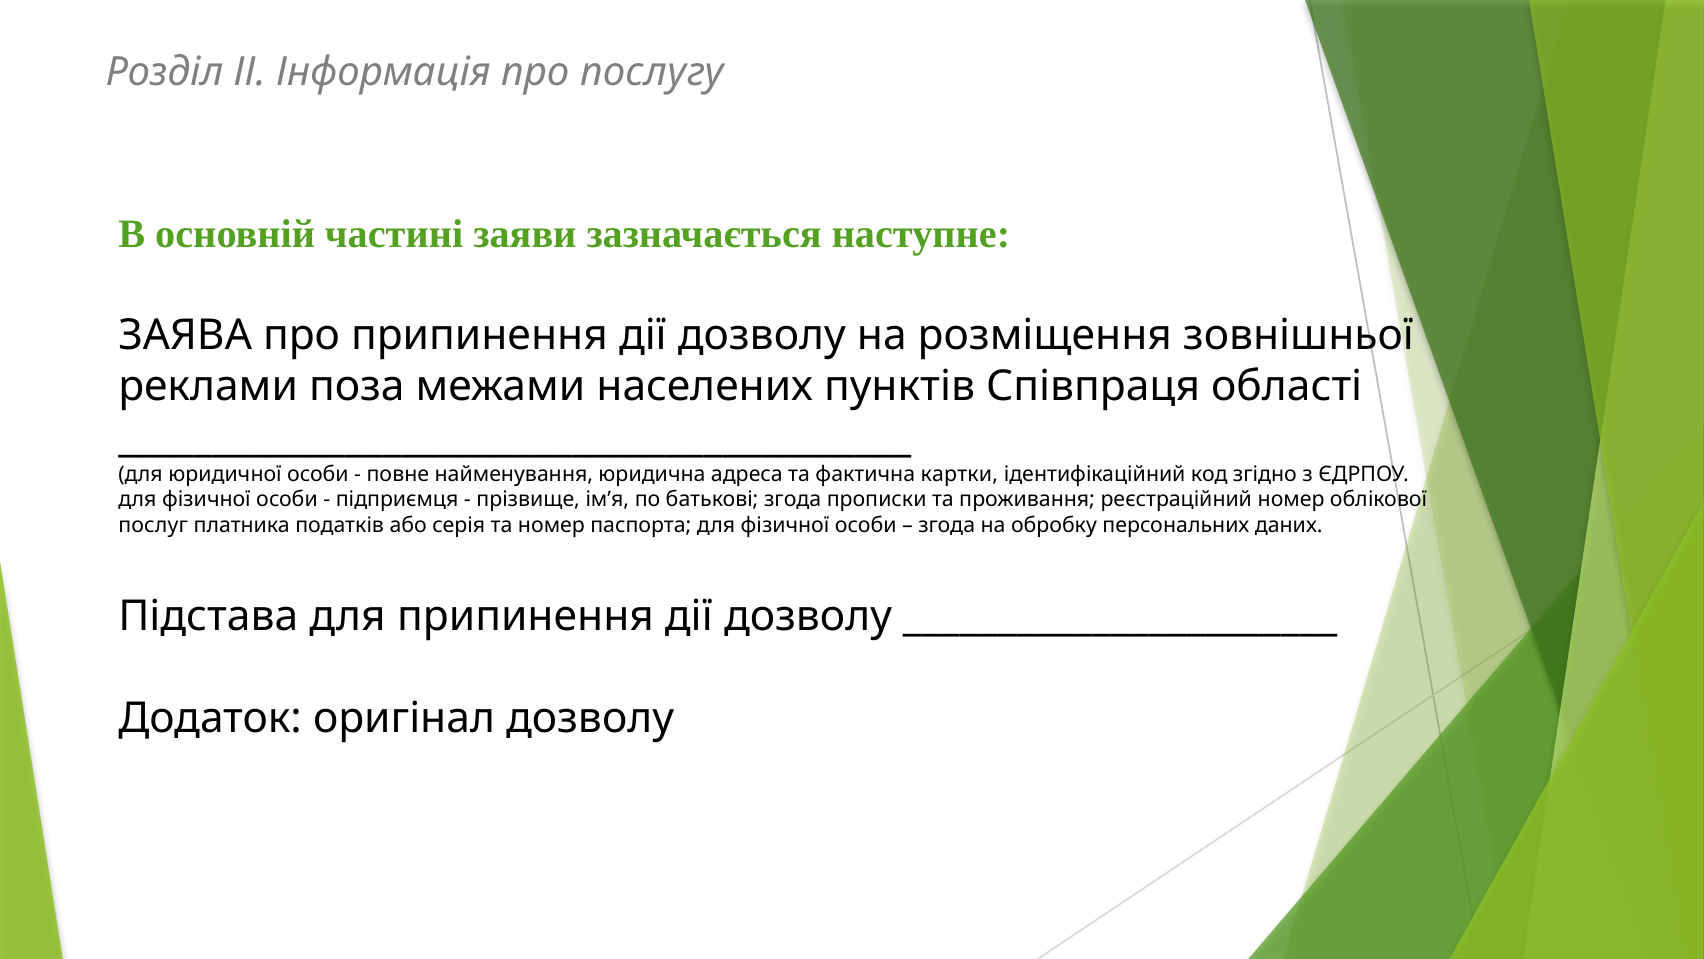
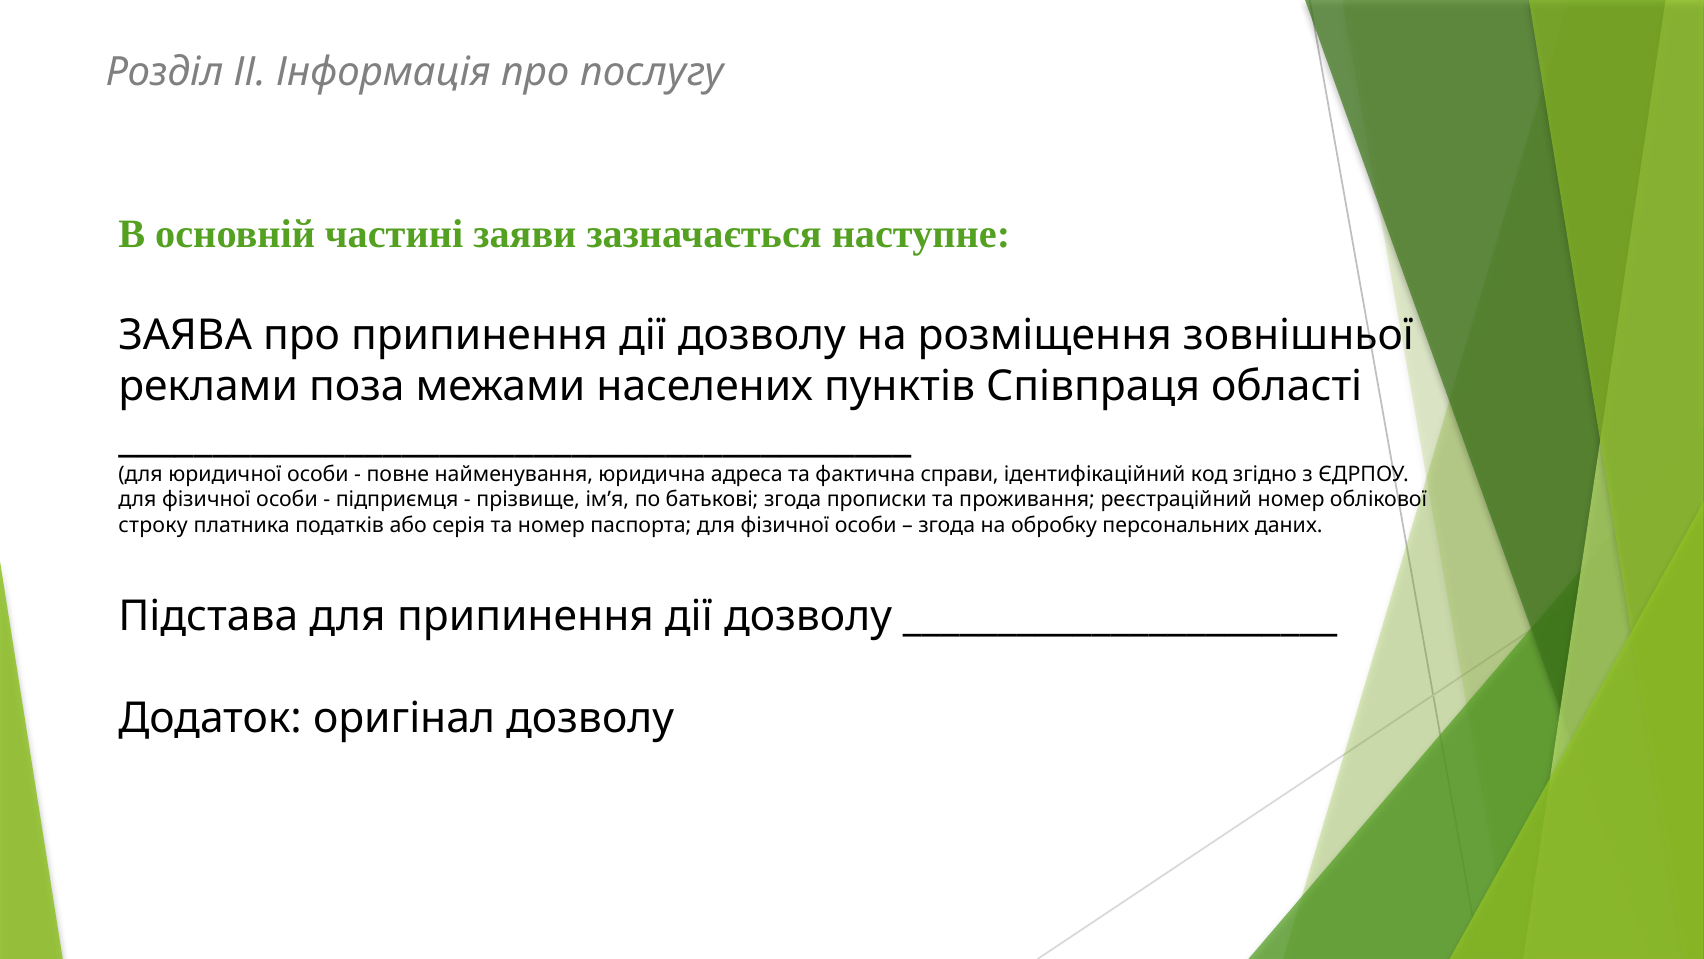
картки: картки -> справи (960, 474)
послуг: послуг -> строку (153, 525)
